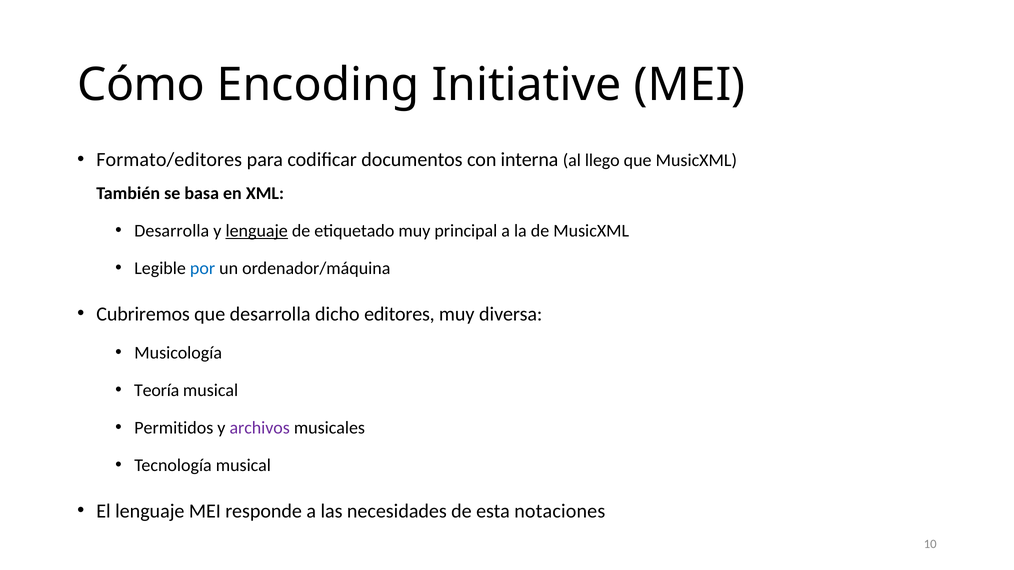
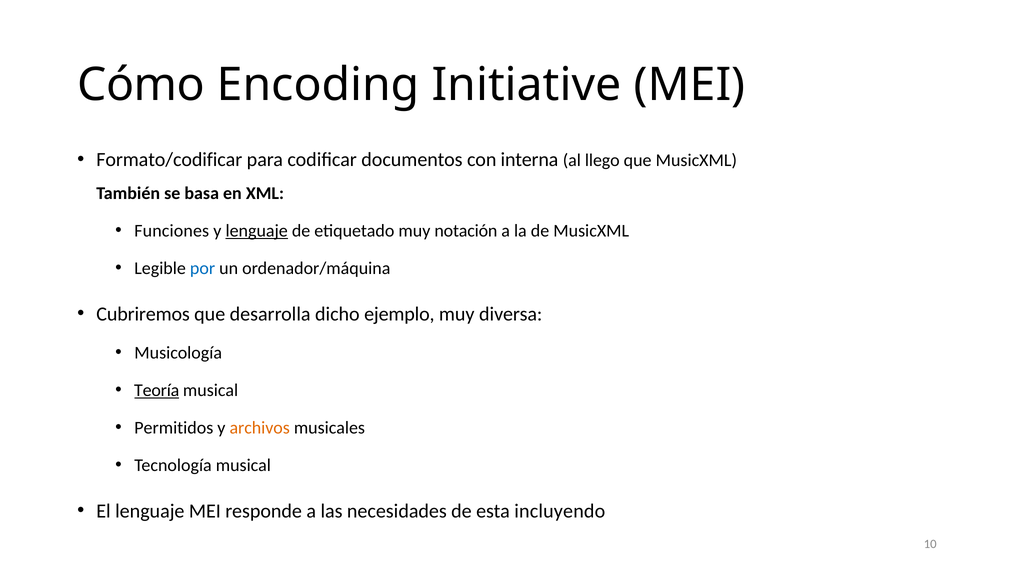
Formato/editores: Formato/editores -> Formato/codificar (169, 160)
Desarrolla: Desarrolla -> Funciones (172, 231)
principal: principal -> notación (466, 231)
editores: editores -> ejemplo (399, 314)
Teoría underline: none -> present (157, 391)
archivos colour: purple -> orange (260, 428)
notaciones: notaciones -> incluyendo (560, 511)
